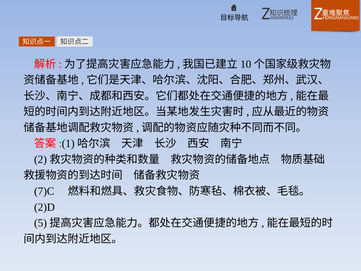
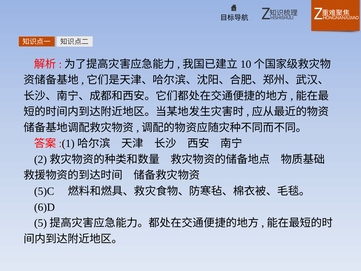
7)C: 7)C -> 5)C (44, 191)
2)D: 2)D -> 6)D (45, 207)
